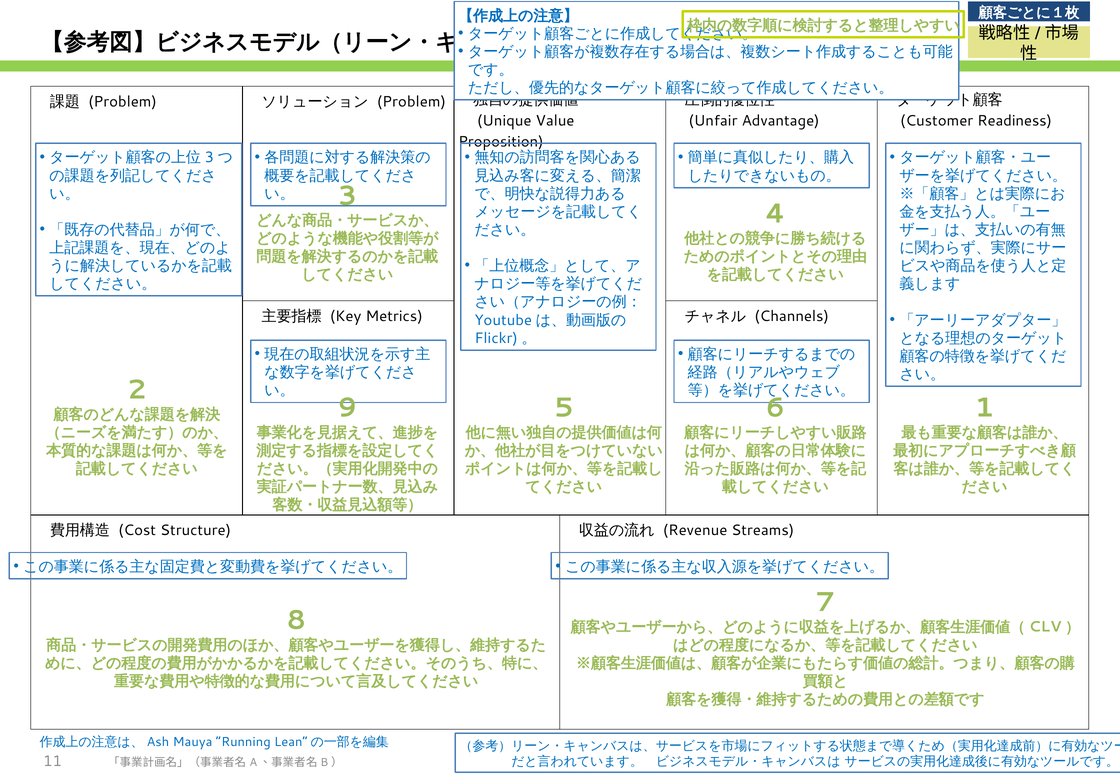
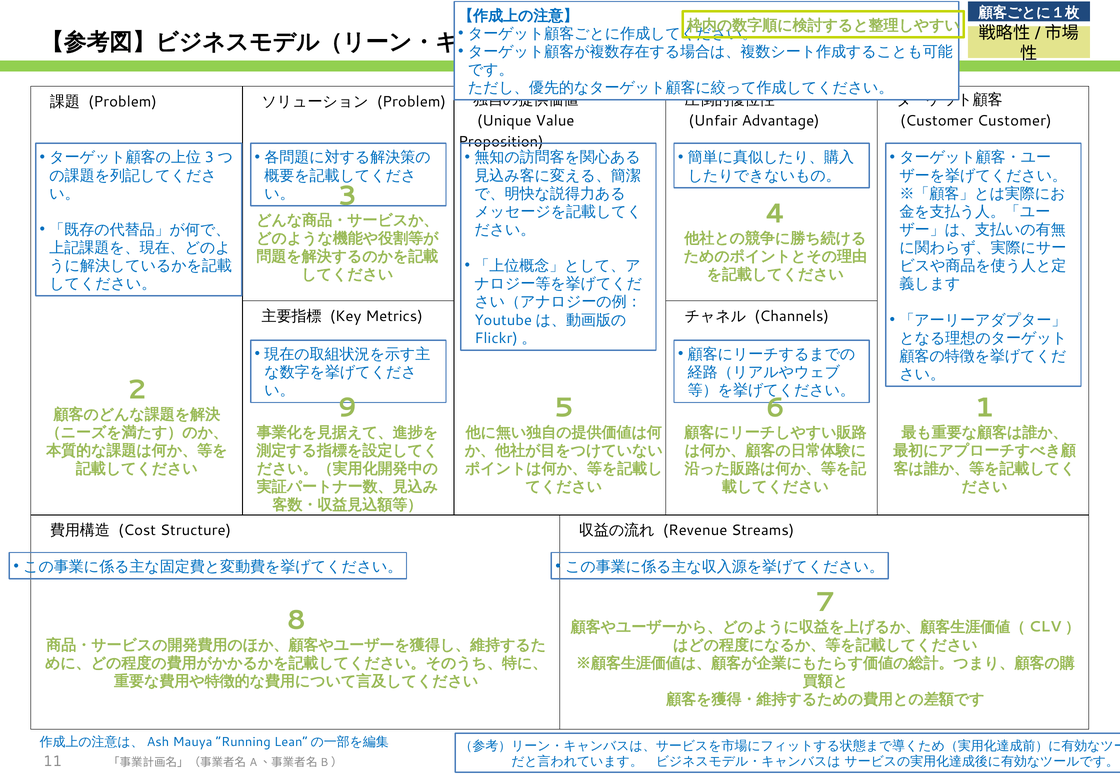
Customer Readiness: Readiness -> Customer (1014, 121)
